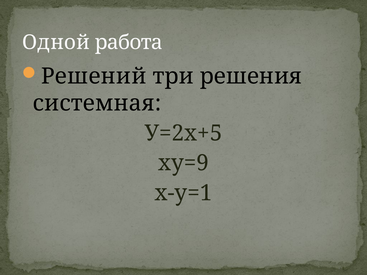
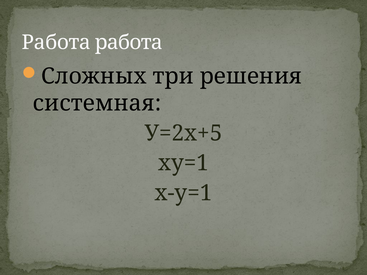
Одной: Одной -> Работа (56, 42)
Решений: Решений -> Сложных (94, 76)
ху=9: ху=9 -> ху=1 (183, 163)
